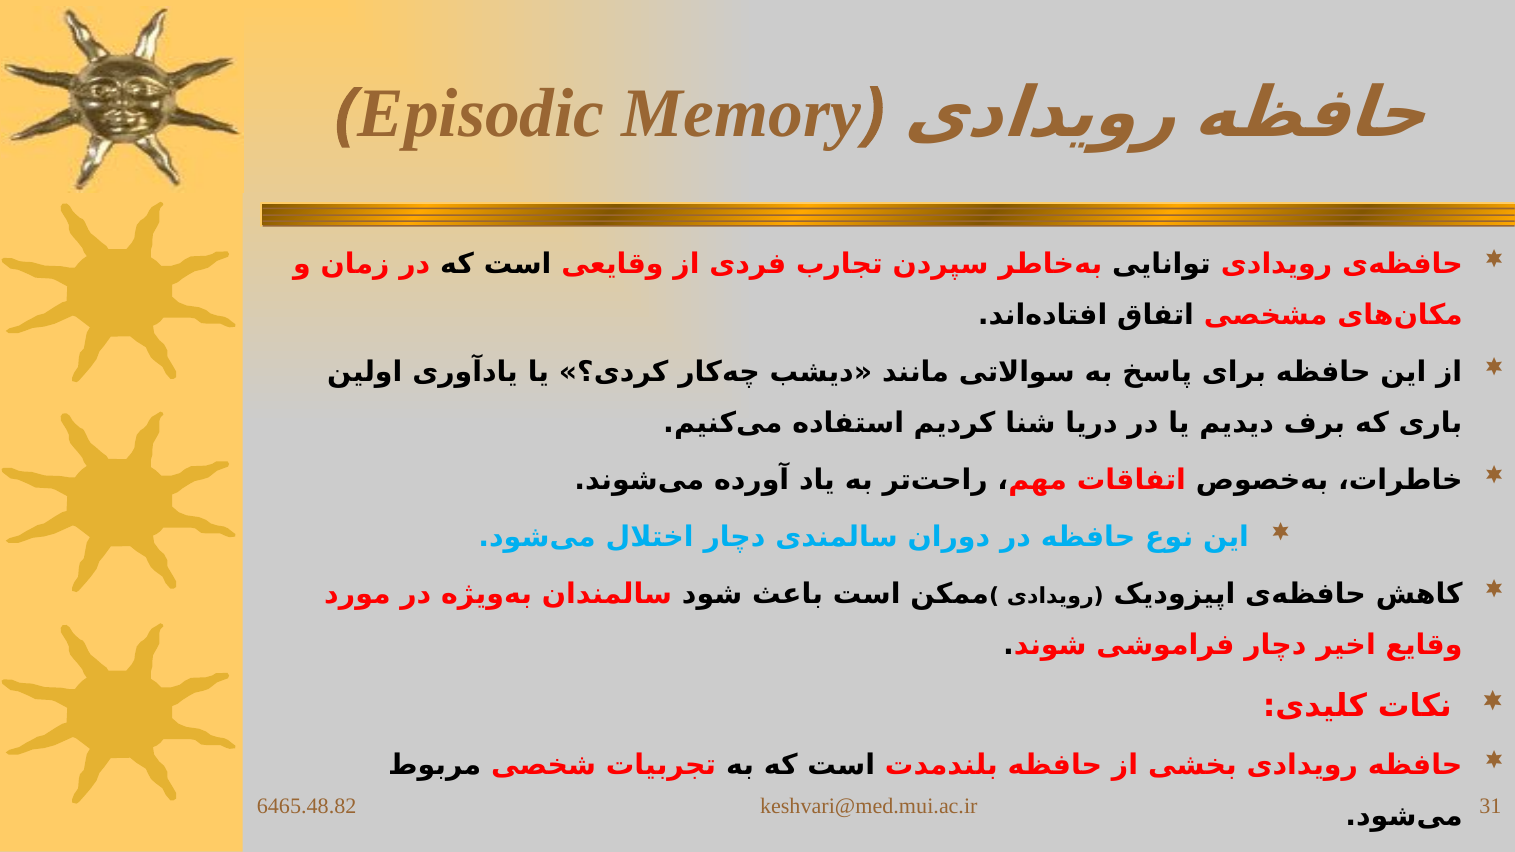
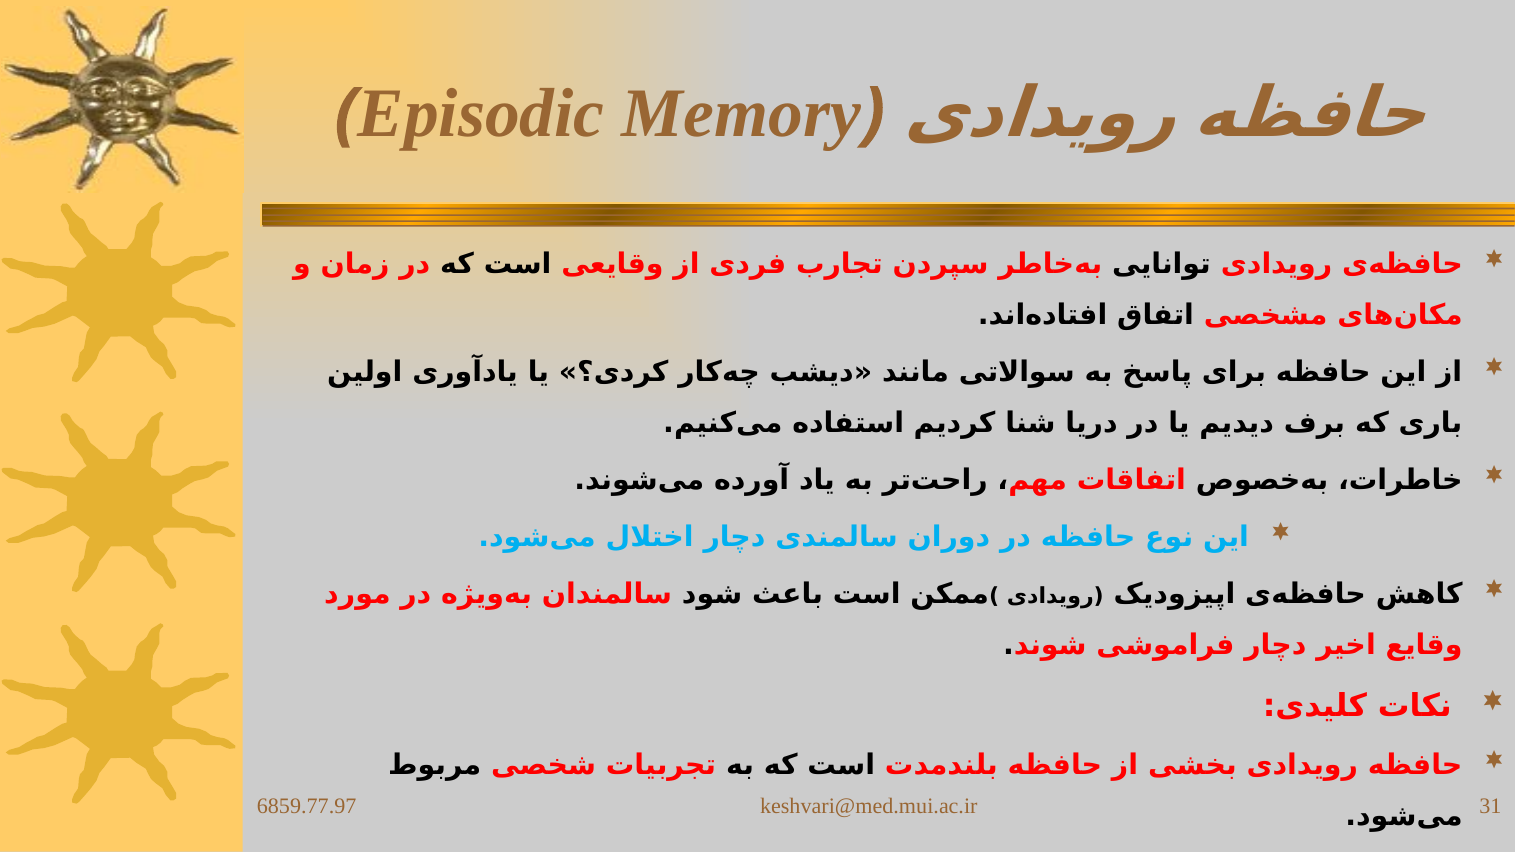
6465.48.82: 6465.48.82 -> 6859.77.97 (307, 806)
